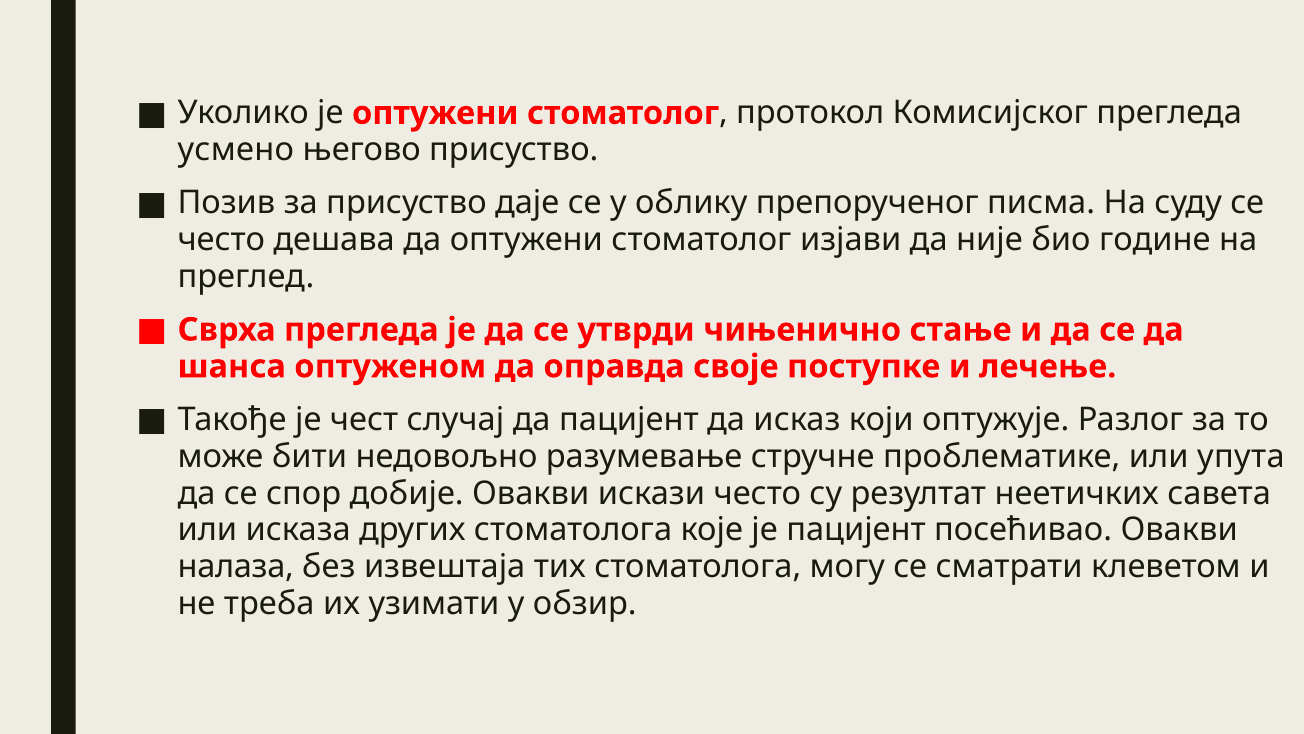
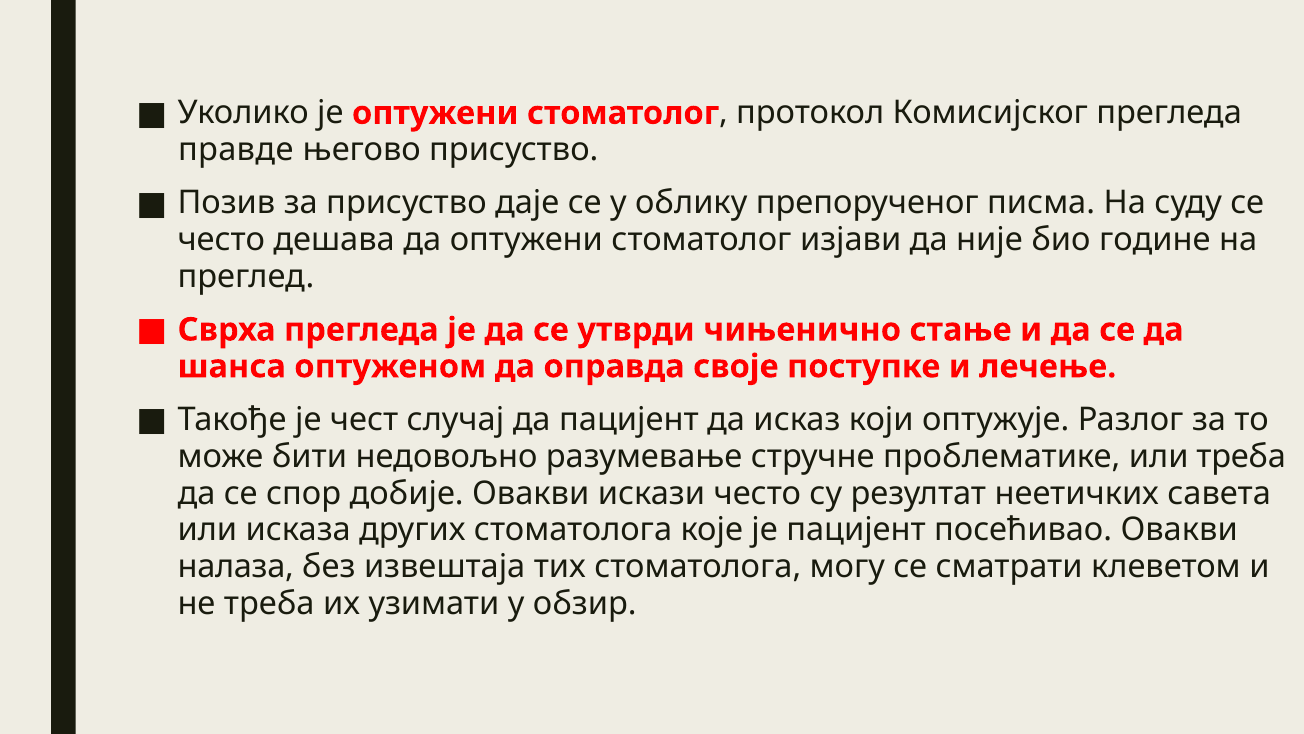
усмено: усмено -> правде (236, 150)
или упута: упута -> треба (1241, 456)
